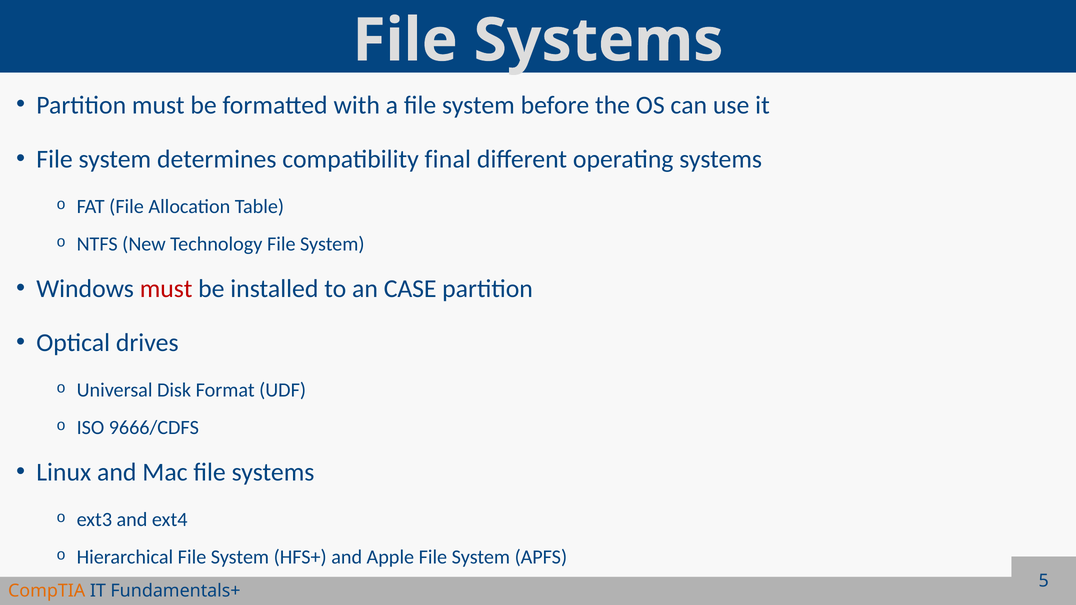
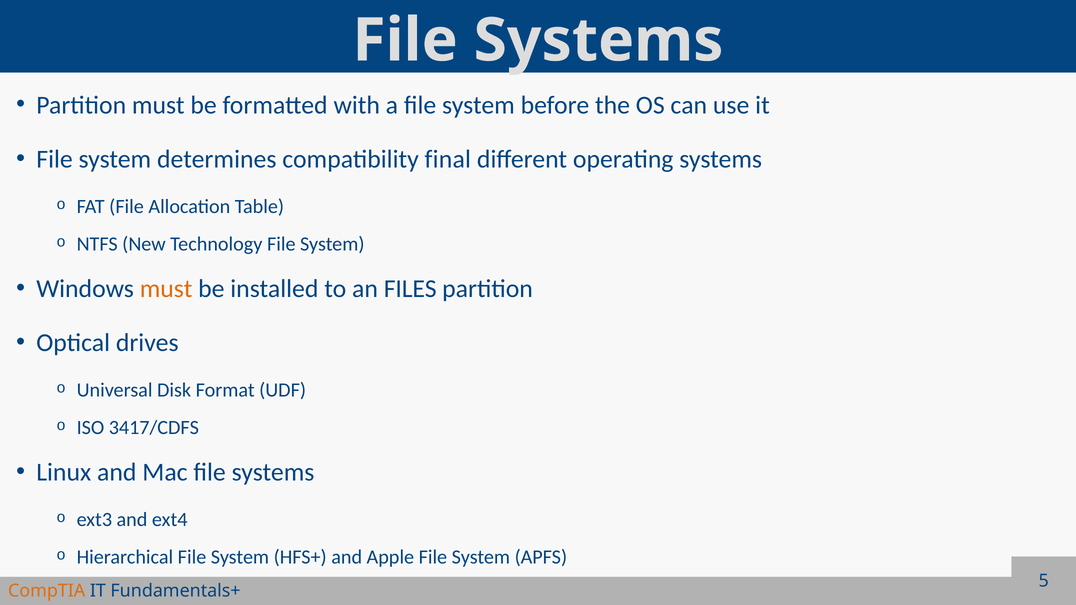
must colour: red -> orange (166, 289)
CASE: CASE -> FILES (410, 289)
9666/CDFS: 9666/CDFS -> 3417/CDFS (154, 428)
